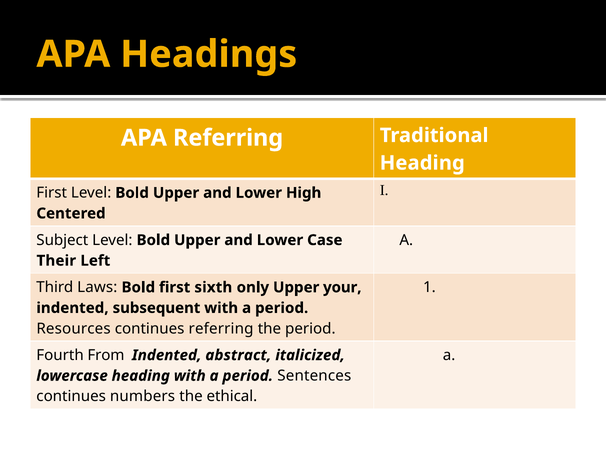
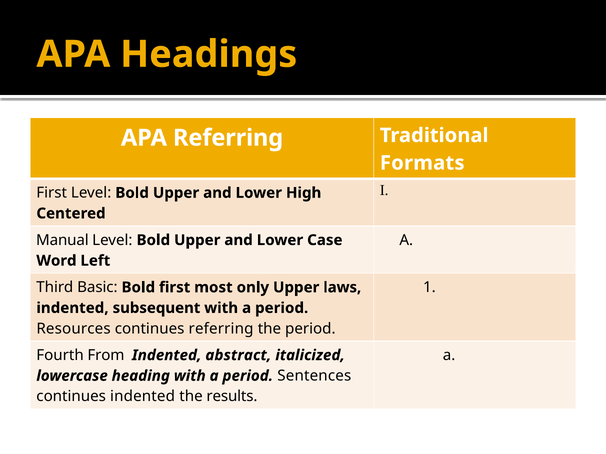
Heading: Heading -> Formats (422, 163)
Subject: Subject -> Manual (62, 240)
Their: Their -> Word (56, 261)
Laws: Laws -> Basic (97, 288)
sixth: sixth -> most (213, 288)
your: your -> laws (342, 288)
continues numbers: numbers -> indented (143, 397)
ethical: ethical -> results (232, 397)
